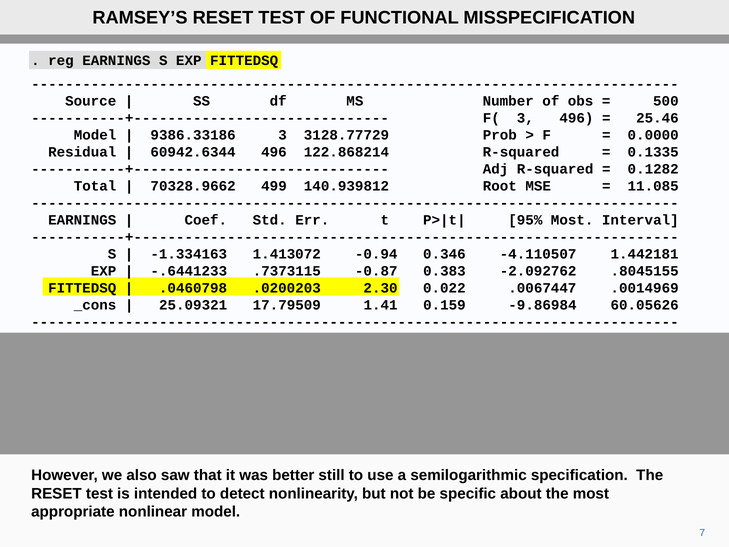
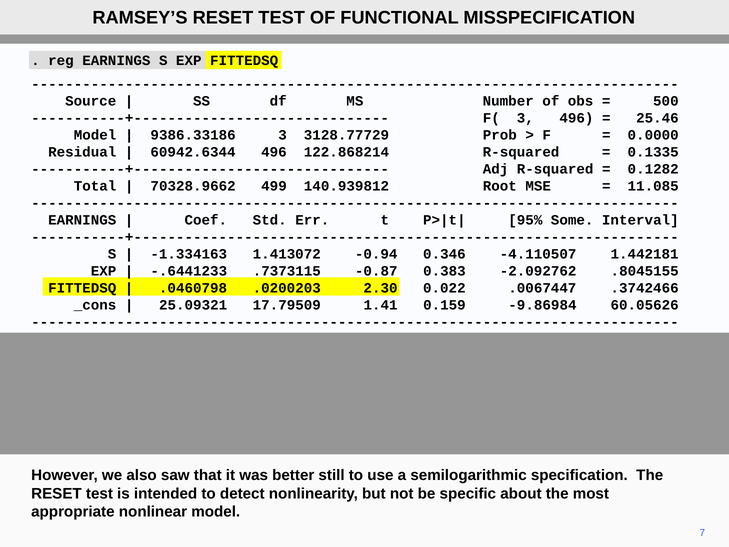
95% Most: Most -> Some (572, 220)
.0014969: .0014969 -> .3742466 (645, 288)
